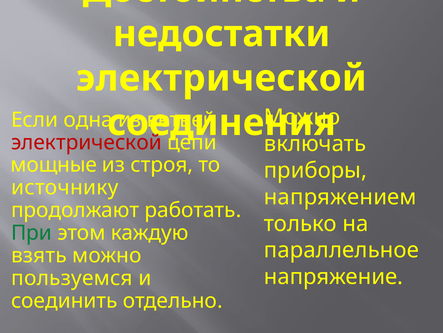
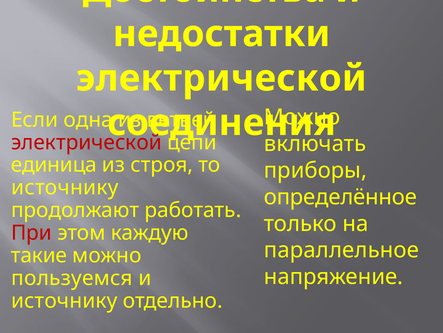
мощные: мощные -> единица (54, 165)
напряжением: напряжением -> определённое (340, 197)
При colour: green -> red (31, 232)
взять: взять -> такие (39, 255)
соединить: соединить -> источнику (64, 300)
